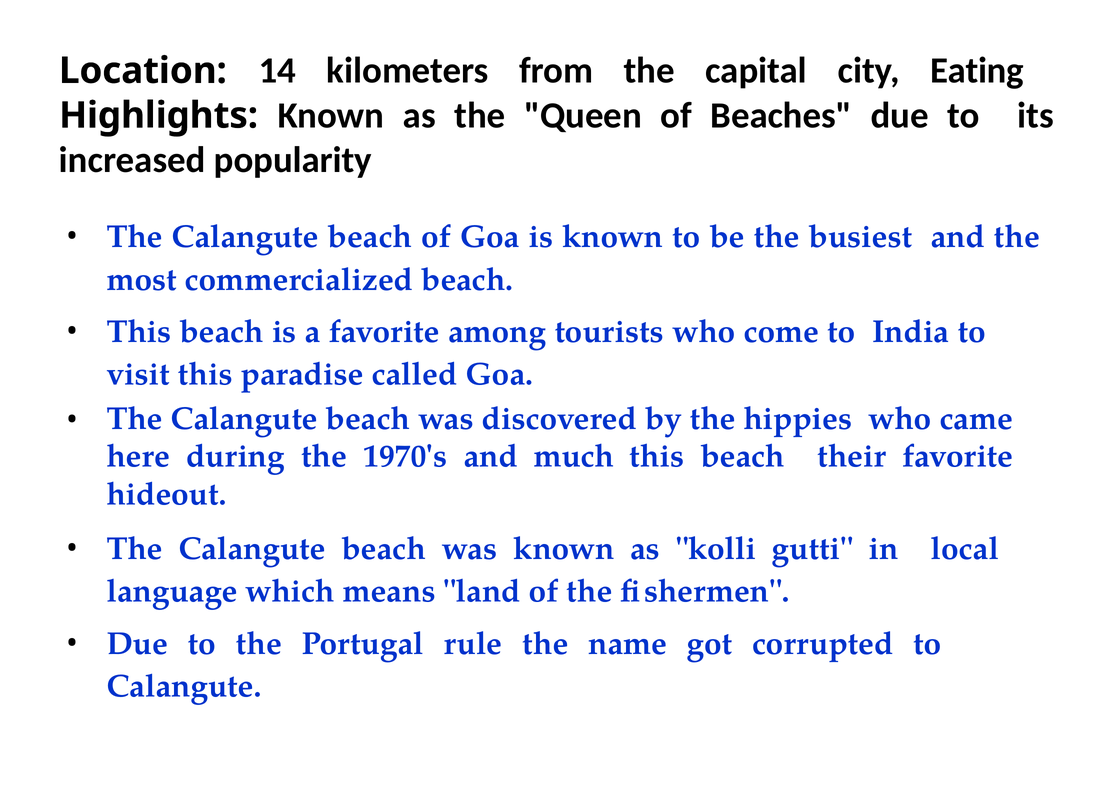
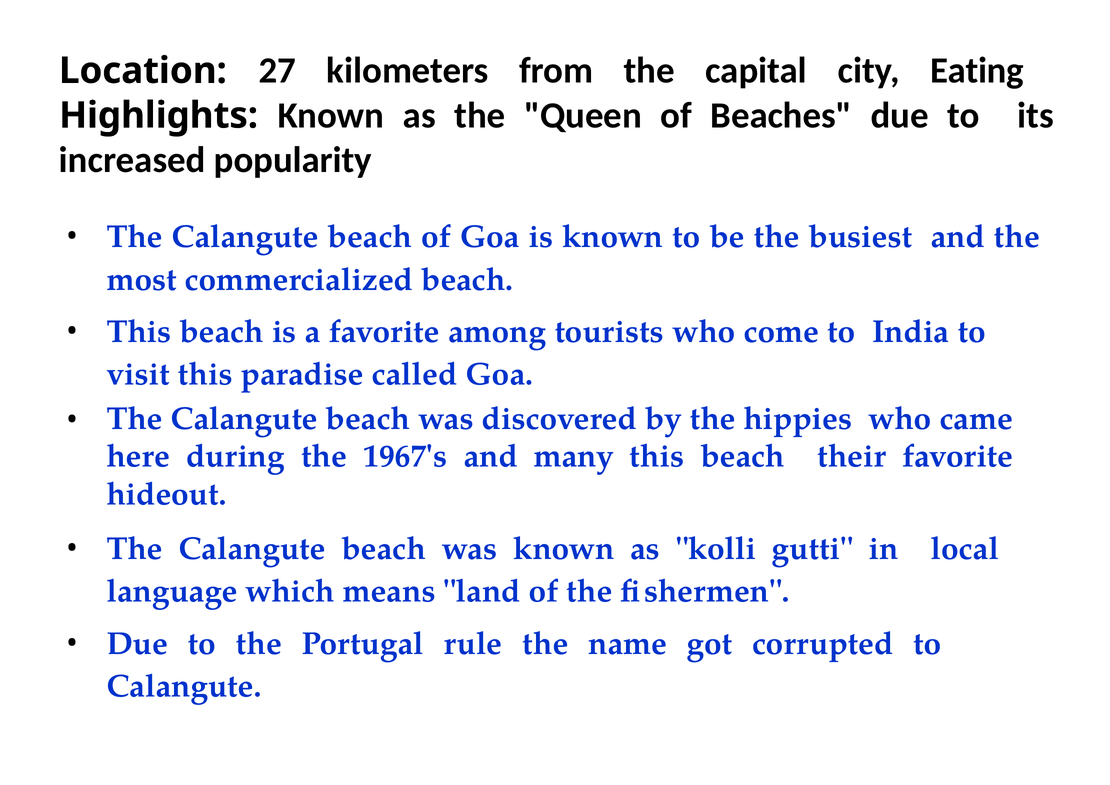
14: 14 -> 27 (277, 71)
1970's: 1970's -> 1967's (405, 457)
much: much -> many (574, 457)
